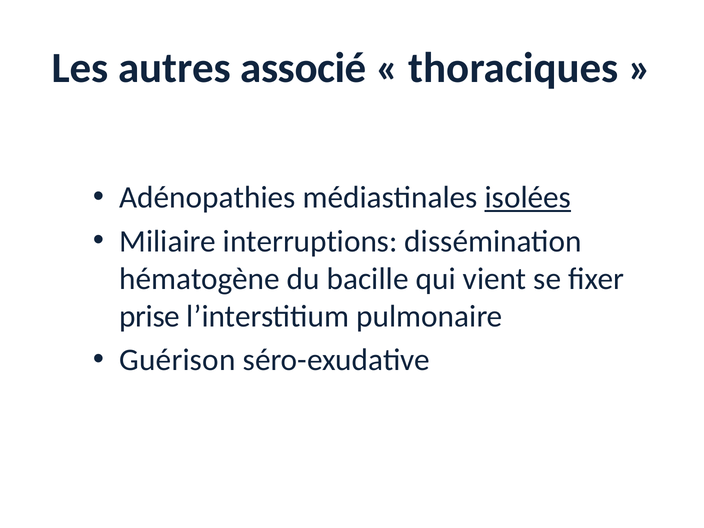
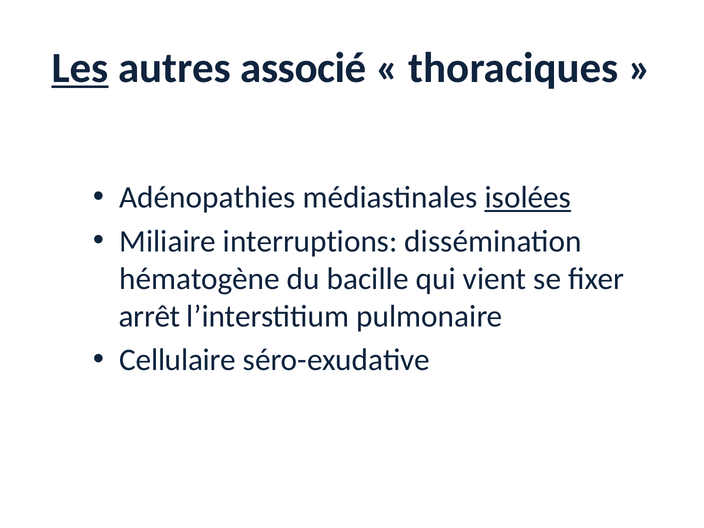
Les underline: none -> present (80, 68)
prise: prise -> arrêt (150, 316)
Guérison: Guérison -> Cellulaire (178, 360)
